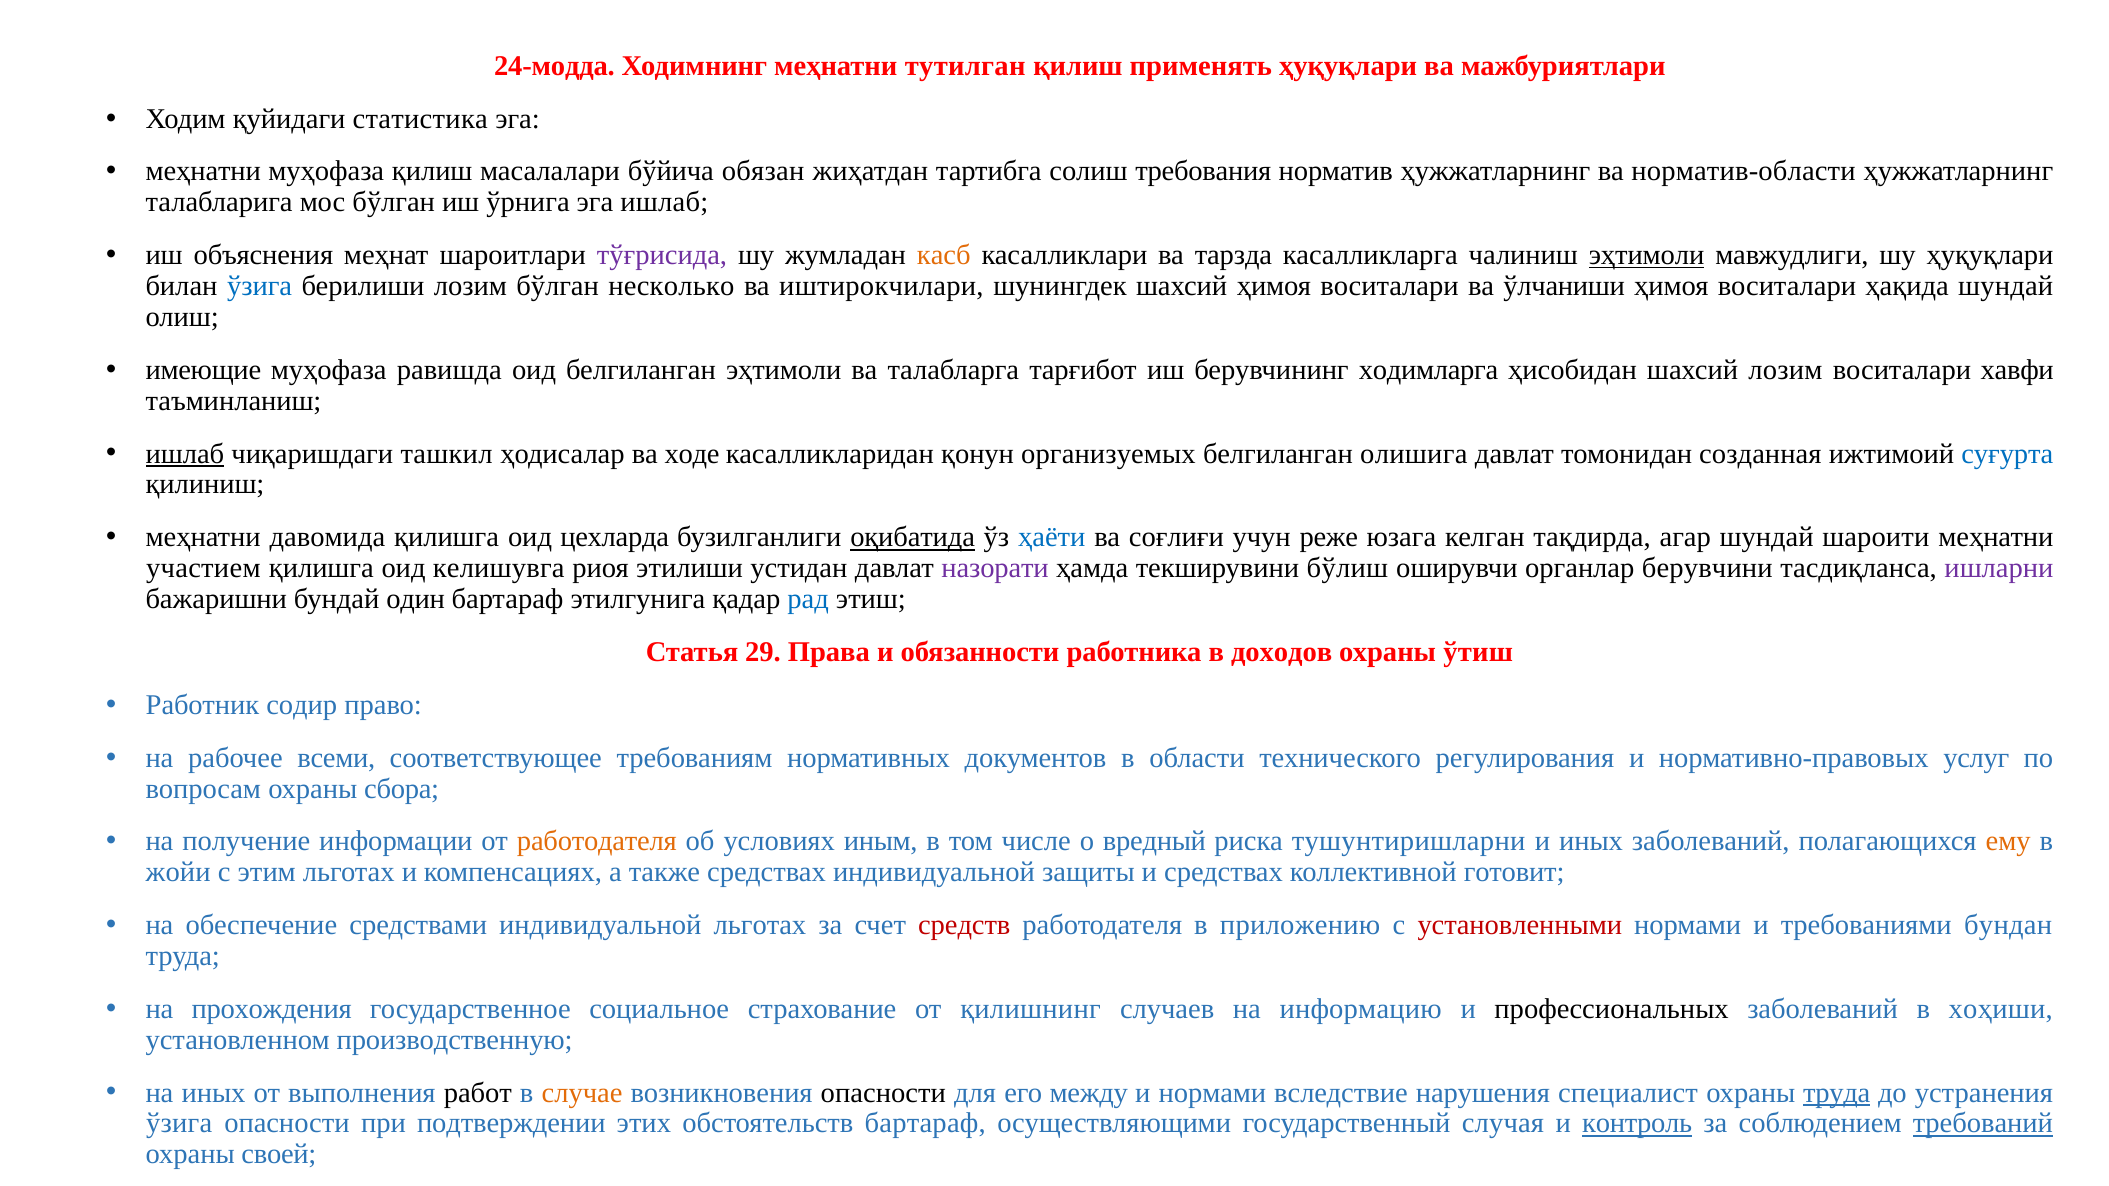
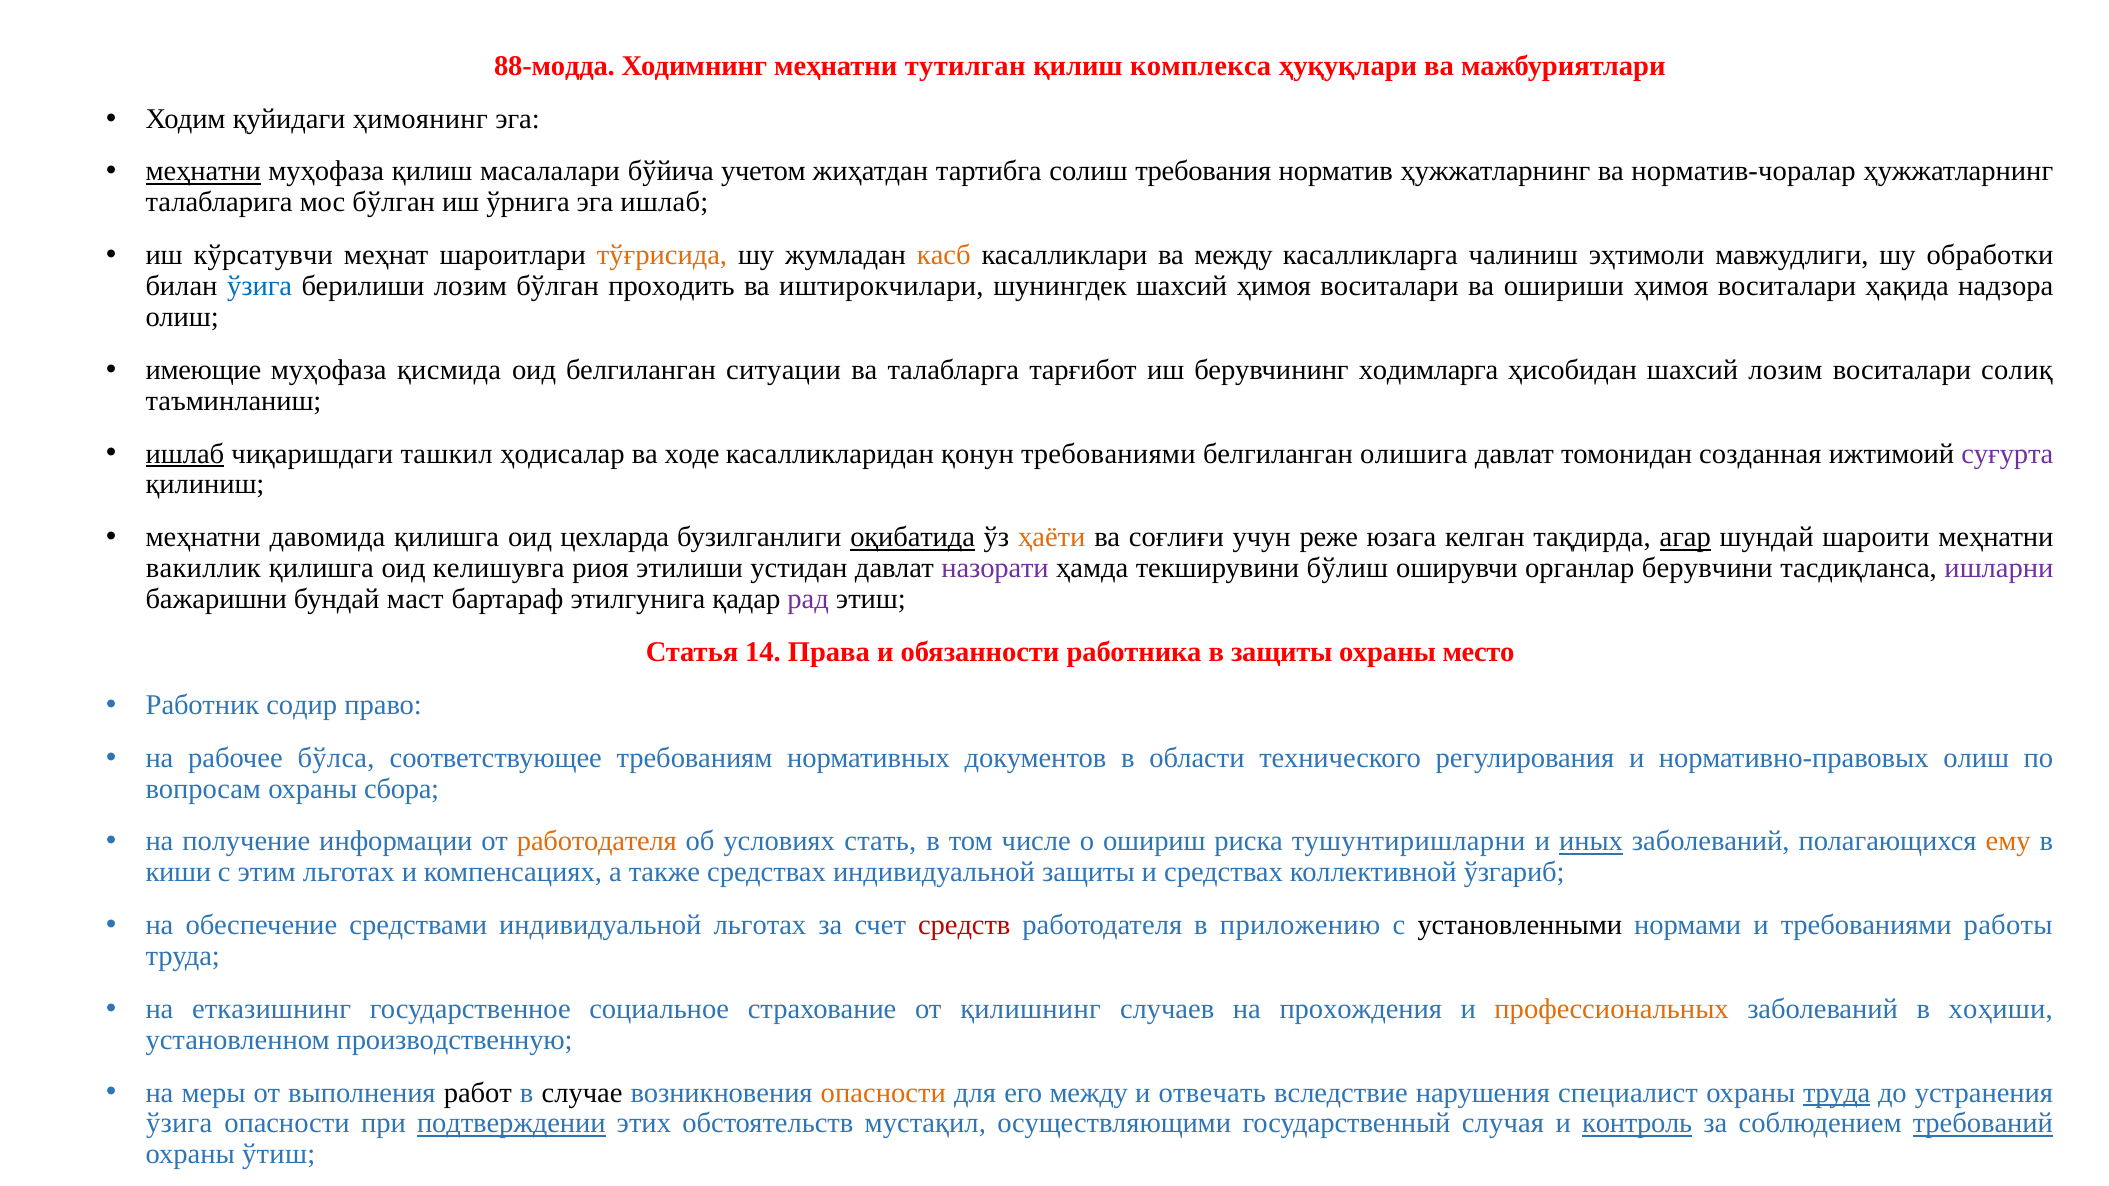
24-модда: 24-модда -> 88-модда (554, 66)
применять: применять -> комплекса (1201, 66)
статистика: статистика -> ҳимоянинг (420, 119)
меҳнатни underline: none -> present (203, 172)
обязан: обязан -> учетом (763, 172)
норматив-области: норматив-области -> норматив-чоралар (1744, 172)
объяснения: объяснения -> кўрсатувчи (263, 255)
тўғрисида colour: purple -> orange (662, 255)
ва тарзда: тарзда -> между (1234, 255)
эҳтимоли underline: present -> none (1647, 255)
шу ҳуқуқлари: ҳуқуқлари -> обработки (1990, 255)
несколько: несколько -> проходить (672, 286)
ўлчаниши: ўлчаниши -> ошириши (1564, 286)
ҳақида шундай: шундай -> надзора (2006, 286)
равишда: равишда -> қисмида (449, 370)
белгиланган эҳтимоли: эҳтимоли -> ситуации (784, 370)
хавфи: хавфи -> солиқ (2017, 370)
қонун организуемых: организуемых -> требованиями (1108, 454)
суғурта colour: blue -> purple (2007, 454)
ҳаёти colour: blue -> orange (1052, 538)
агар underline: none -> present (1685, 538)
участием: участием -> вакиллик (203, 568)
один: один -> маст (415, 599)
рад colour: blue -> purple (808, 599)
29: 29 -> 14 (763, 652)
в доходов: доходов -> защиты (1282, 652)
ўтиш: ўтиш -> место (1479, 652)
всеми: всеми -> бўлса (336, 758)
нормативно-правовых услуг: услуг -> олиш (1976, 758)
иным: иным -> стать (880, 842)
вредный: вредный -> ошириш (1154, 842)
иных underline: none -> present (1591, 842)
жойи: жойи -> киши (178, 873)
готовит: готовит -> ўзгариб (1514, 873)
установленными colour: red -> black (1520, 925)
бундан: бундан -> работы (2008, 925)
прохождения: прохождения -> етказишнинг (272, 1009)
информацию: информацию -> прохождения (1361, 1009)
профессиональных colour: black -> orange (1612, 1009)
на иных: иных -> меры (214, 1093)
случае colour: orange -> black (582, 1093)
опасности colour: black -> orange (883, 1093)
и нормами: нормами -> отвечать (1212, 1093)
подтверждении underline: none -> present (511, 1124)
обстоятельств бартараф: бартараф -> мустақил (925, 1124)
своей: своей -> ўтиш (279, 1155)
